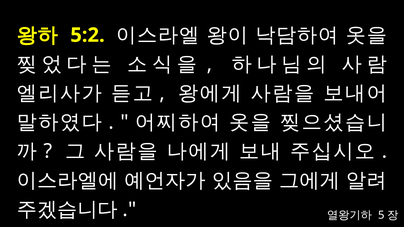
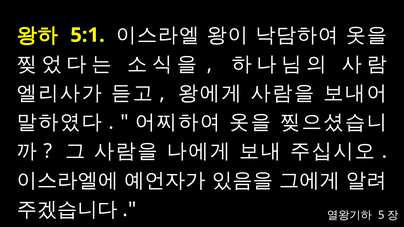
5:2: 5:2 -> 5:1 (88, 35)
